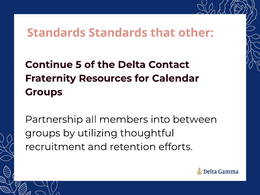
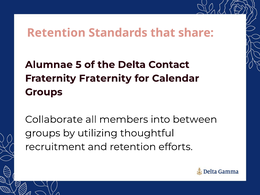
Standards: Standards -> Retention (56, 33)
other: other -> share (196, 33)
Continue: Continue -> Alumnae (49, 65)
Fraternity Resources: Resources -> Fraternity (105, 78)
Partnership: Partnership -> Collaborate (54, 119)
